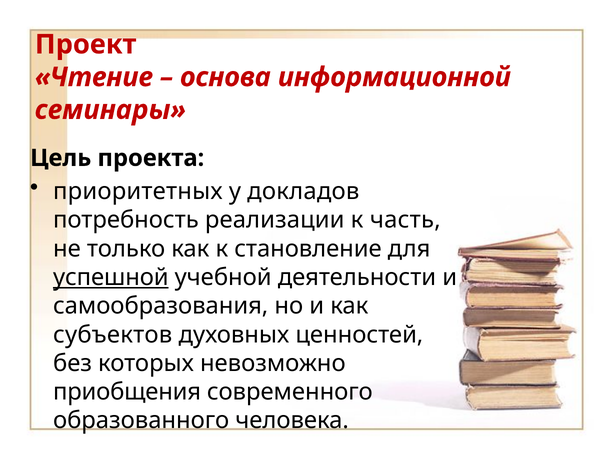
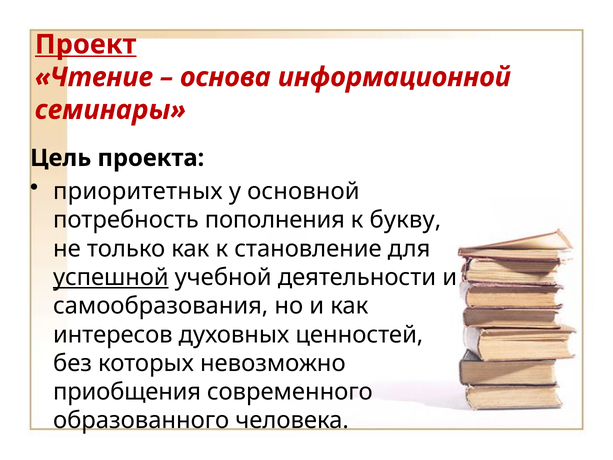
Проект underline: none -> present (86, 44)
докладов: докладов -> основной (303, 191)
реализации: реализации -> пополнения (275, 220)
часть: часть -> букву (405, 220)
субъектов: субъектов -> интересов (113, 334)
